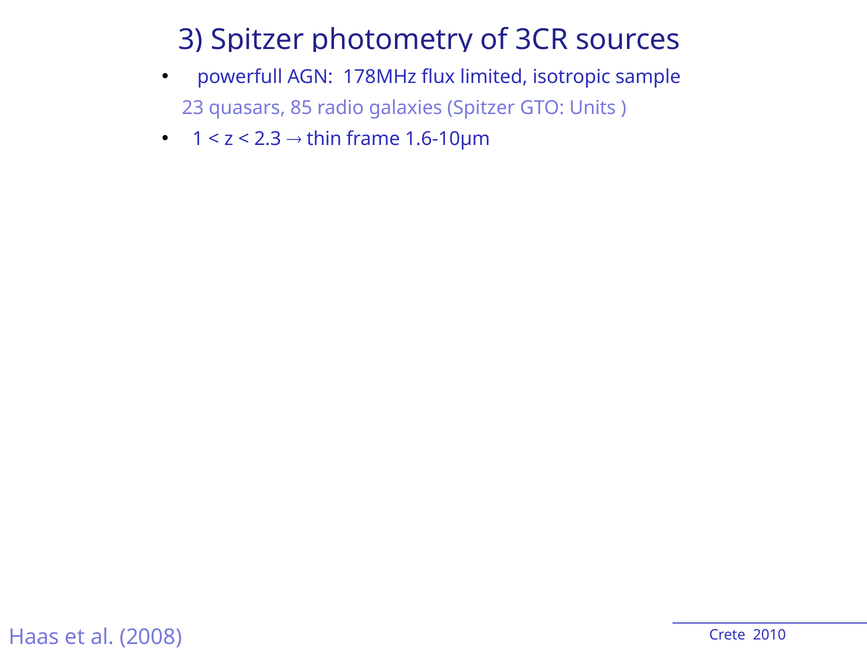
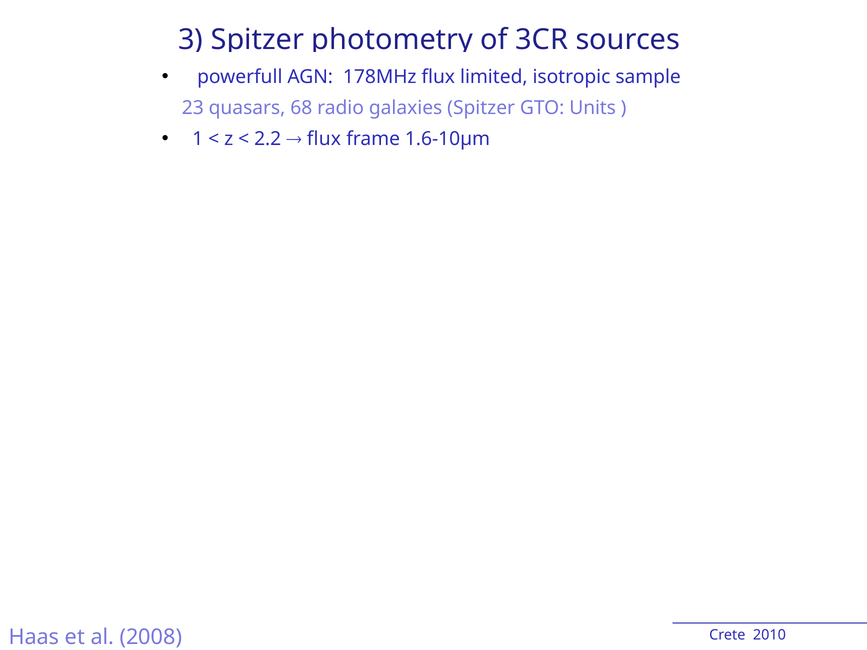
85: 85 -> 68 (301, 108)
2.3: 2.3 -> 2.2 (268, 139)
thin: thin -> flux (324, 139)
